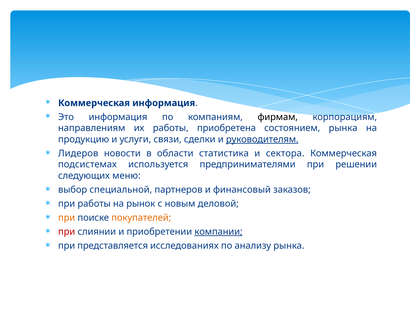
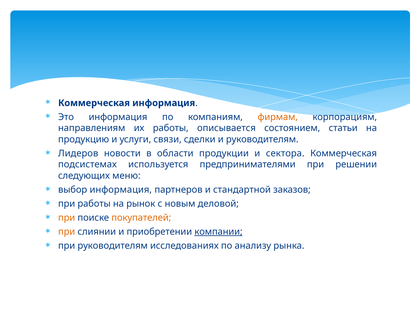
фирмам colour: black -> orange (278, 117)
приобретена: приобретена -> описывается (226, 128)
состоянием рынка: рынка -> статьи (343, 128)
руководителям underline: present -> none (262, 139)
статистика: статистика -> продукции (224, 153)
выбор специальной: специальной -> информация (121, 190)
финансовый: финансовый -> стандартной (242, 190)
при colour: red -> orange (67, 232)
при представляется: представляется -> руководителям (113, 246)
